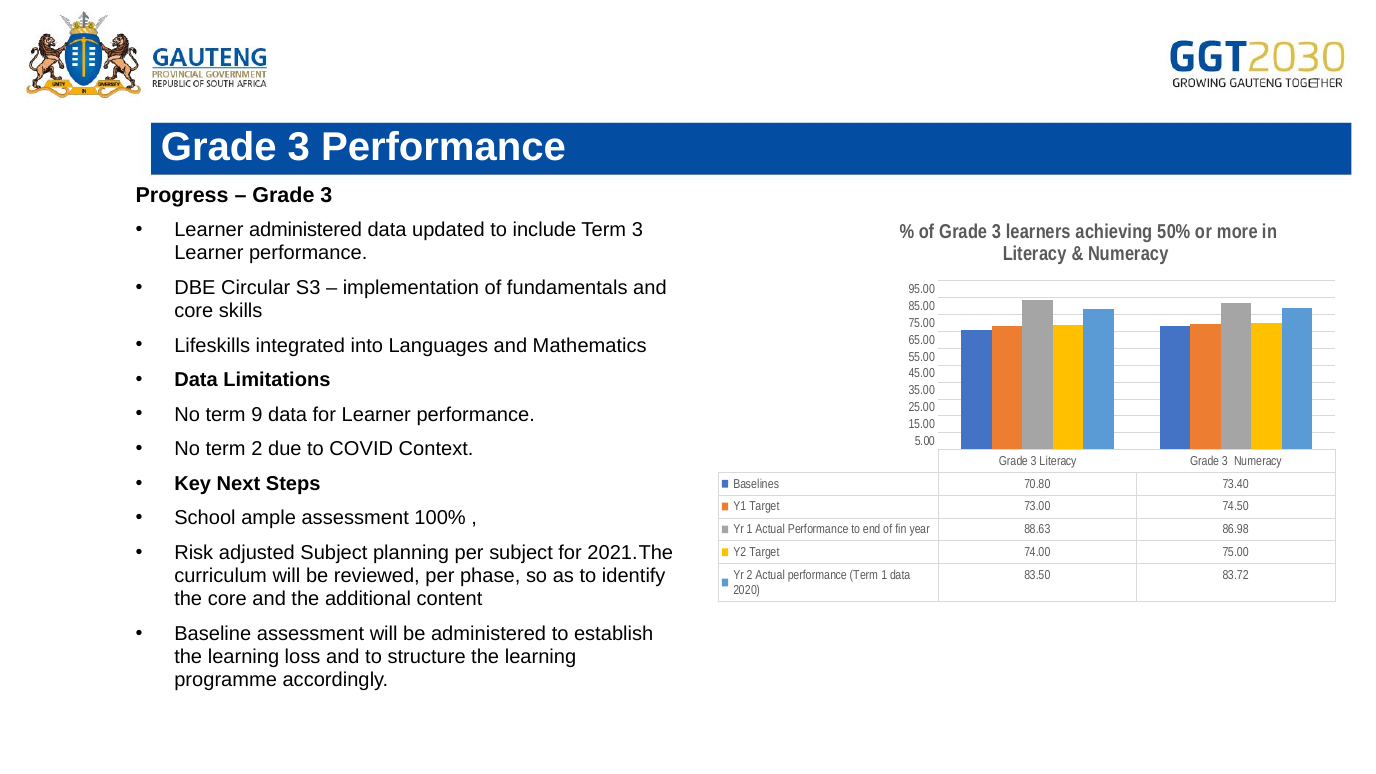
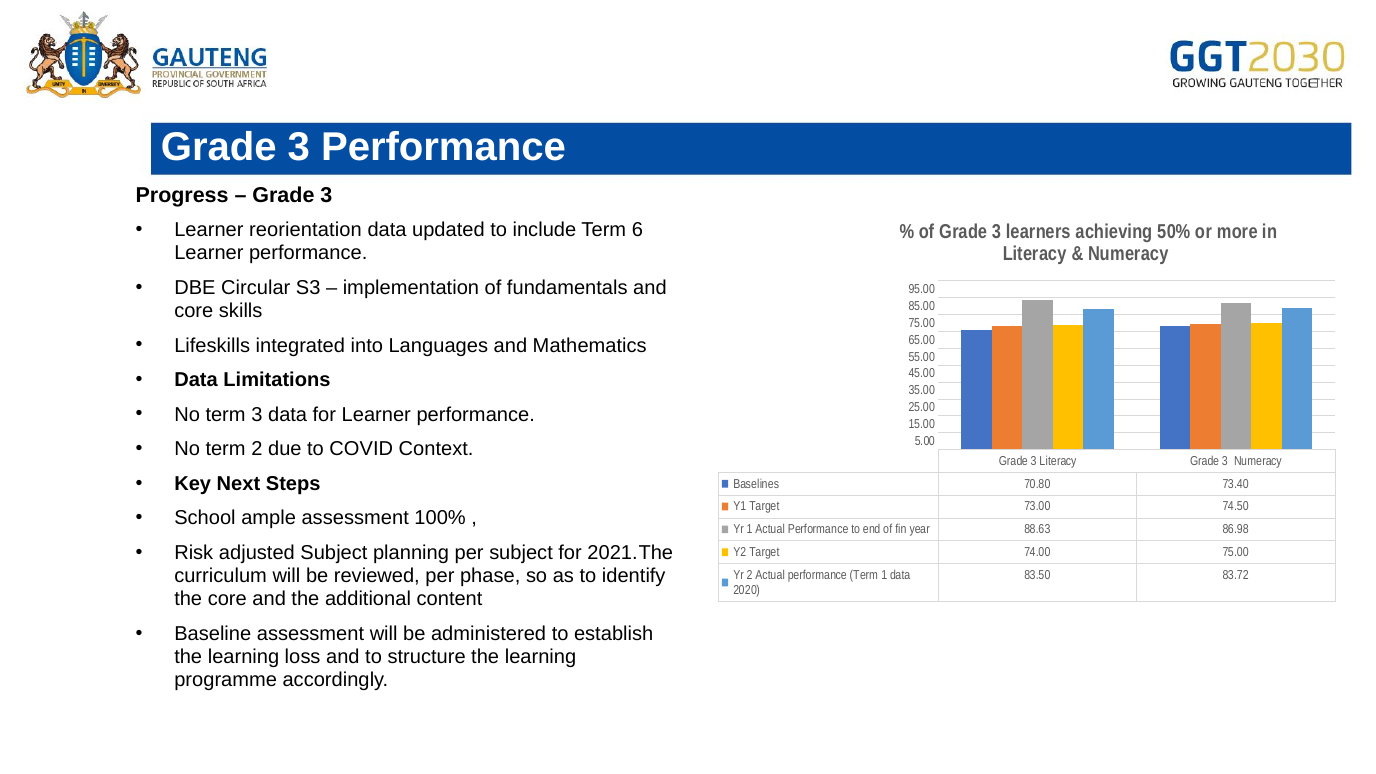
Learner administered: administered -> reorientation (305, 230)
Term 3: 3 -> 6 (637, 230)
term 9: 9 -> 3 (257, 415)
